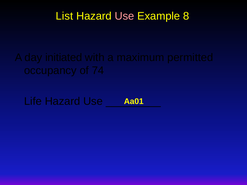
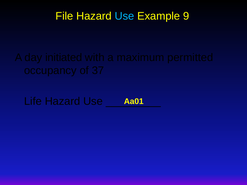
List: List -> File (64, 16)
Use colour: pink -> light blue (124, 16)
8: 8 -> 9 (186, 16)
74: 74 -> 37 (98, 71)
